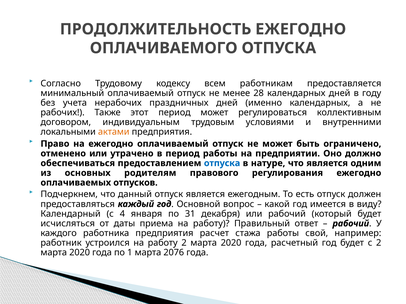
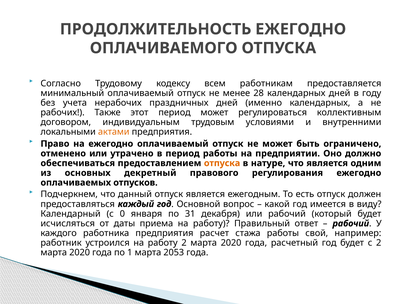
отпуска colour: blue -> orange (222, 163)
родителям: родителям -> декретный (150, 173)
4: 4 -> 0 (122, 214)
2076: 2076 -> 2053 (174, 253)
